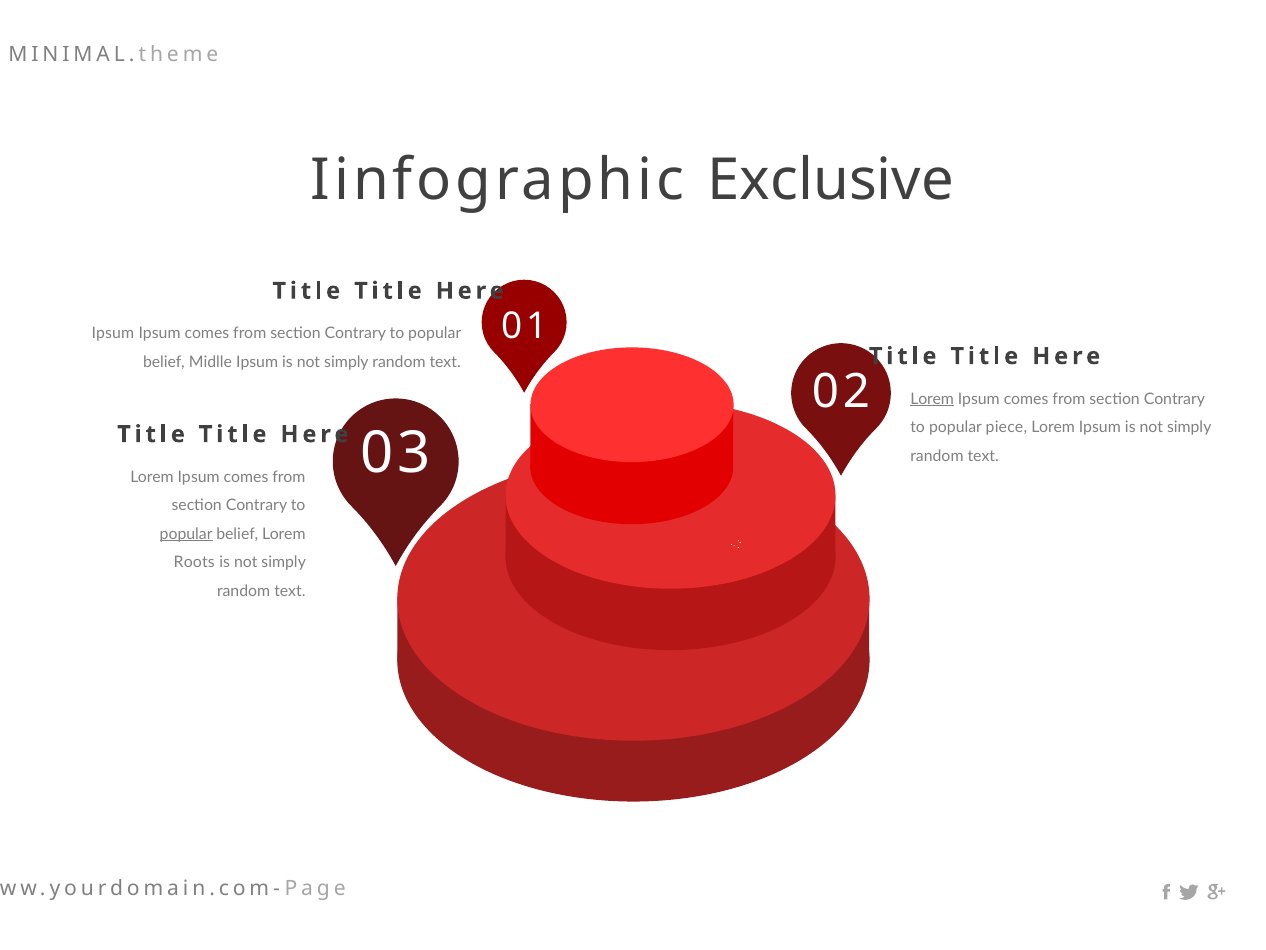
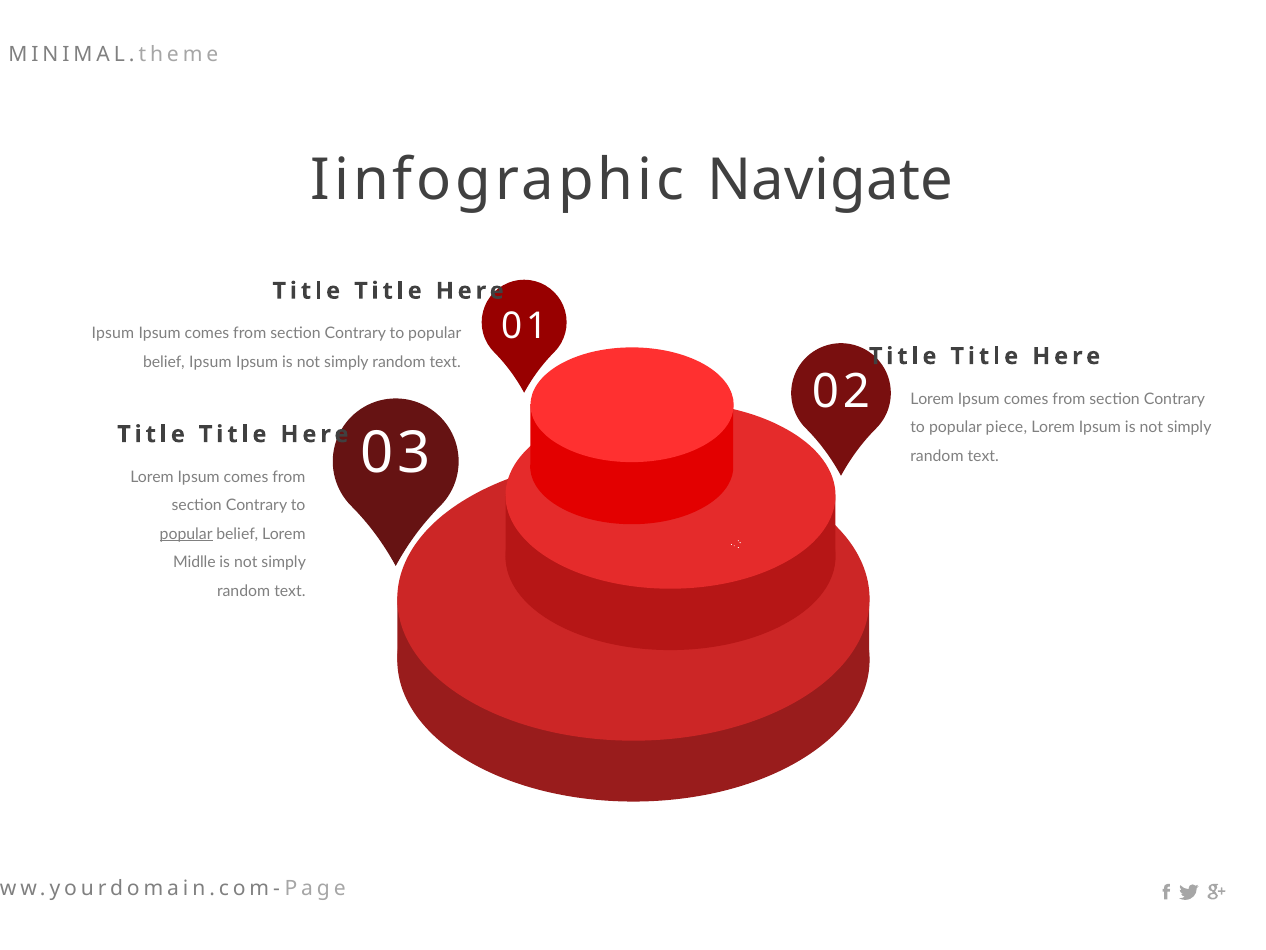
Exclusive: Exclusive -> Navigate (830, 180)
belief Midlle: Midlle -> Ipsum (210, 362)
Lorem underline: present -> none (932, 399)
Roots: Roots -> Midlle (194, 562)
